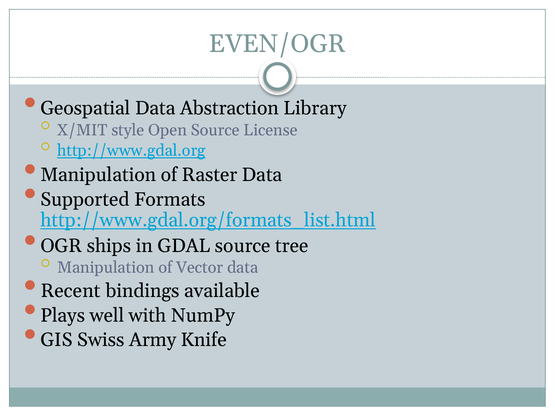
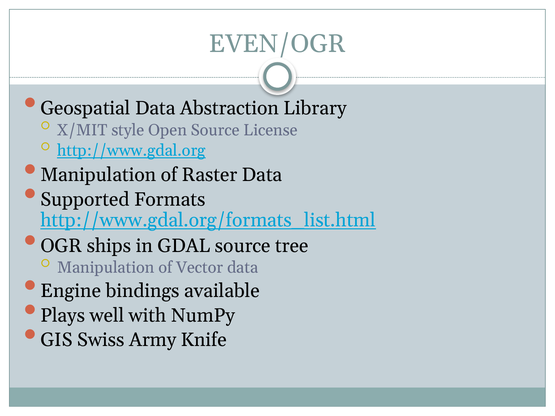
Recent: Recent -> Engine (71, 291)
